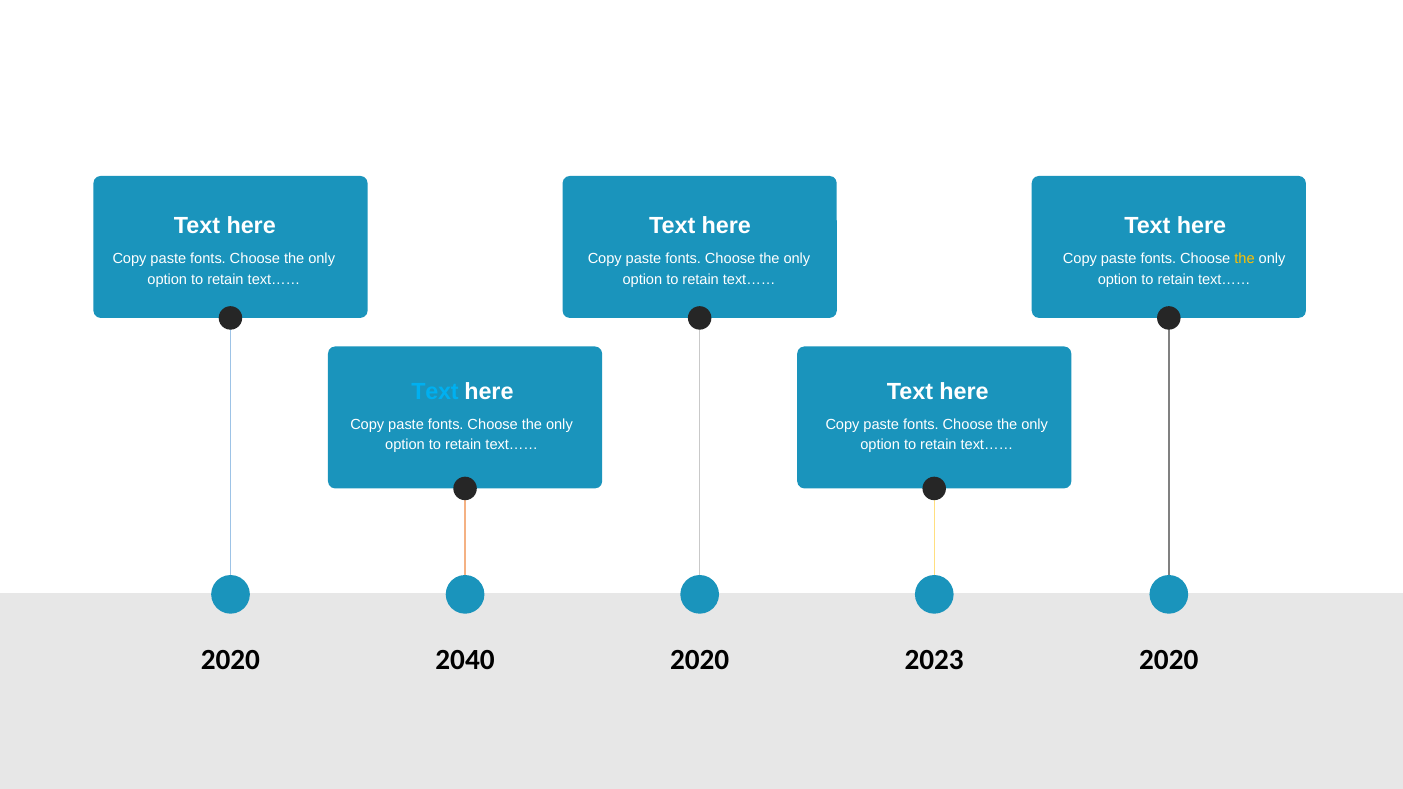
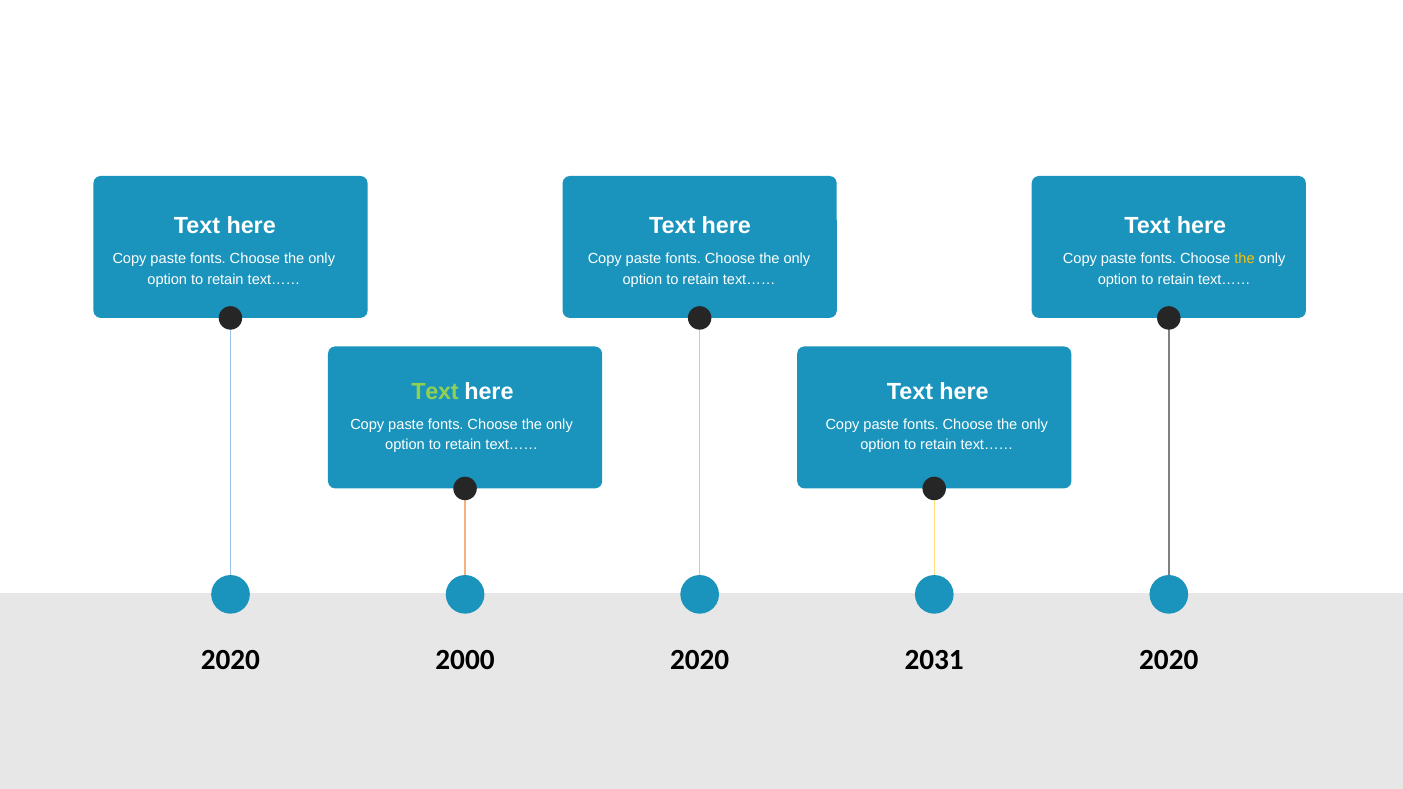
Text colour: light blue -> light green (435, 392)
2040: 2040 -> 2000 (465, 660)
2023: 2023 -> 2031 (934, 660)
